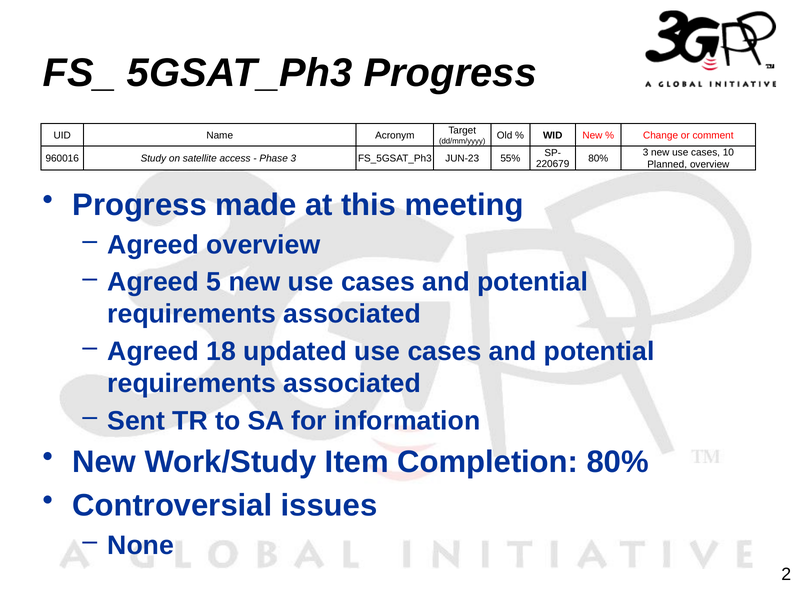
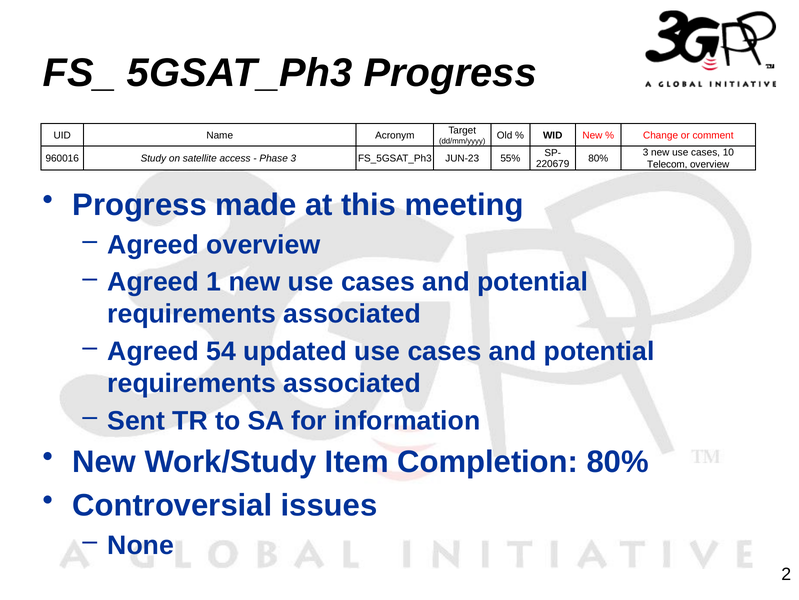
Planned: Planned -> Telecom (667, 164)
5: 5 -> 1 (214, 282)
18: 18 -> 54 (221, 351)
